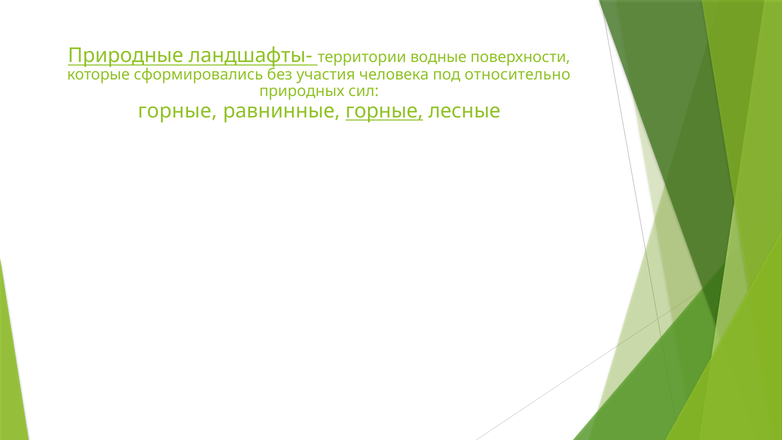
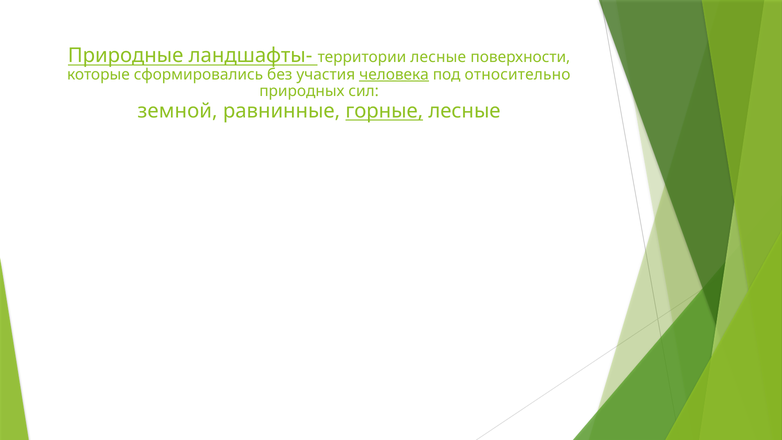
территории водные: водные -> лесные (438, 57)
человека underline: none -> present (394, 74)
горные: горные -> земной (178, 111)
